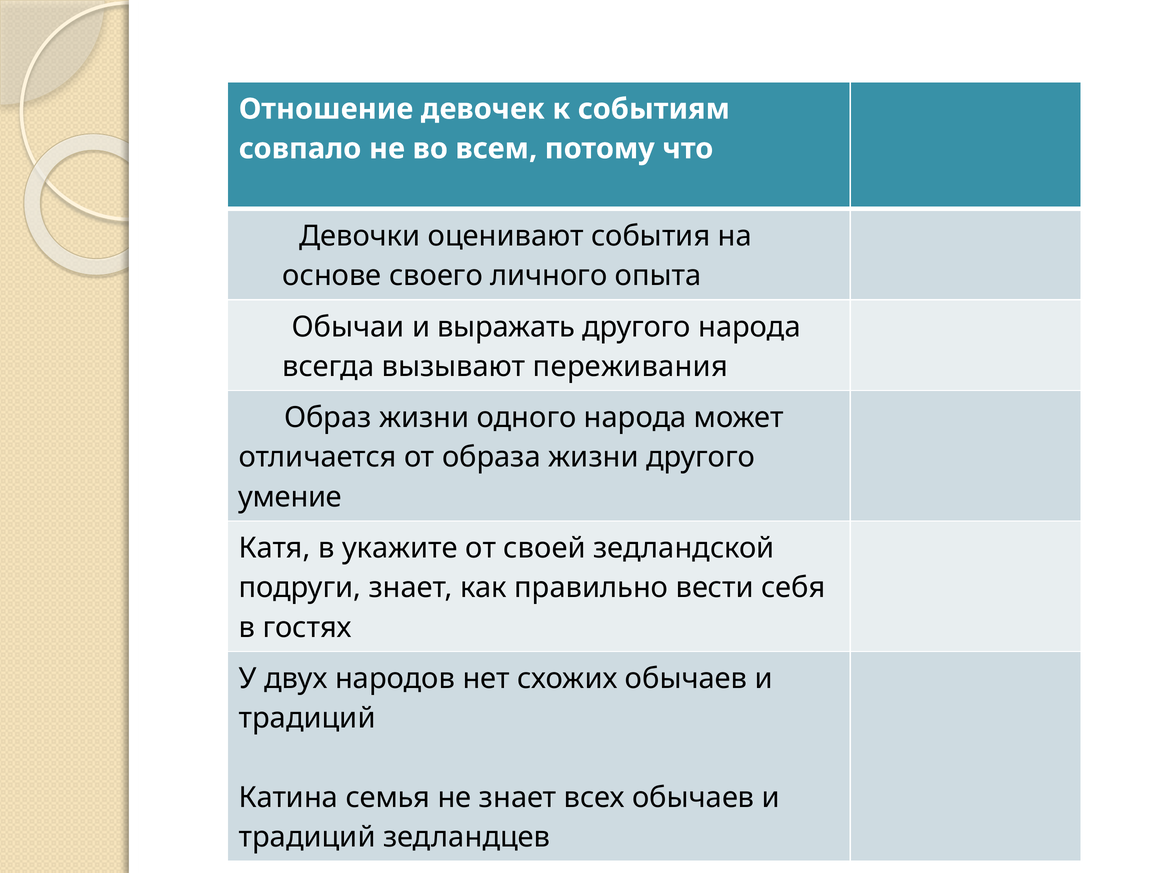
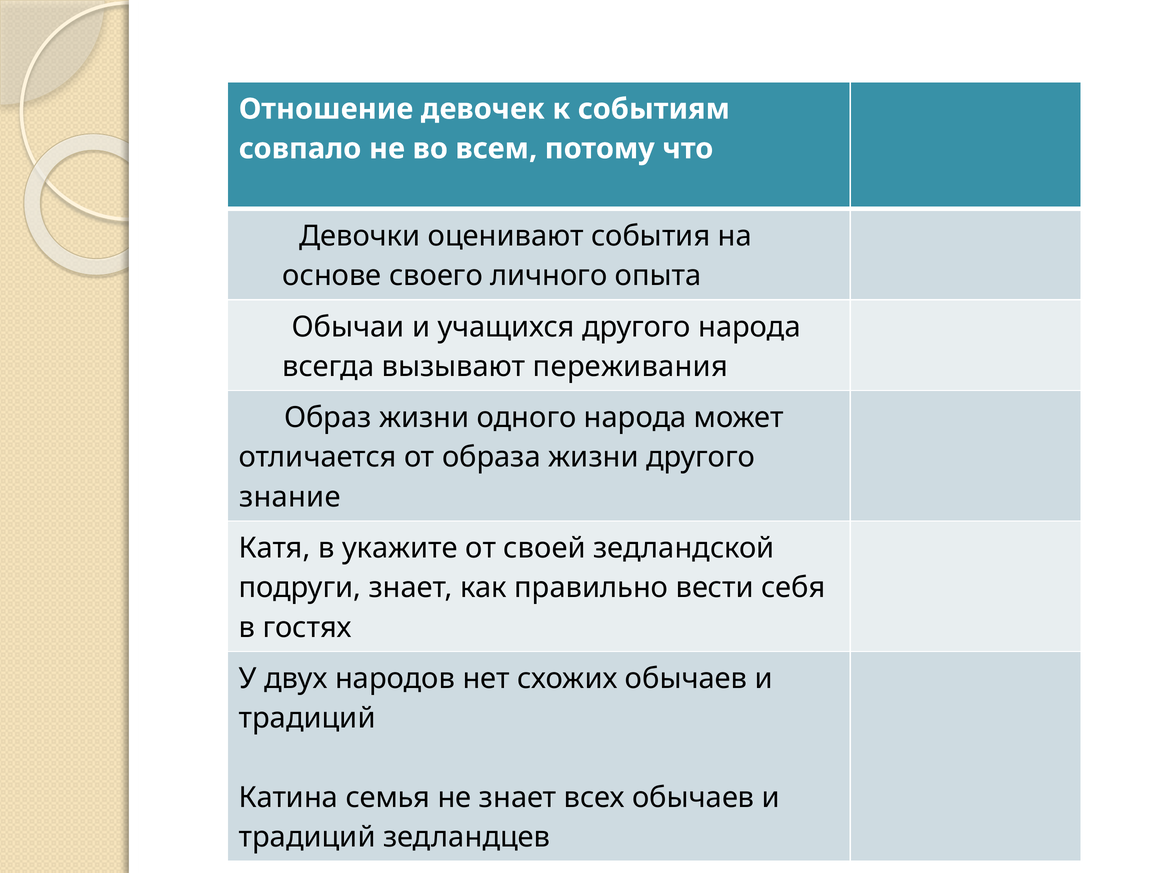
выражать: выражать -> учащихся (506, 327)
умение: умение -> знание (290, 497)
